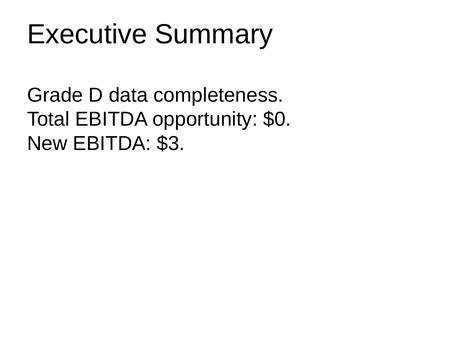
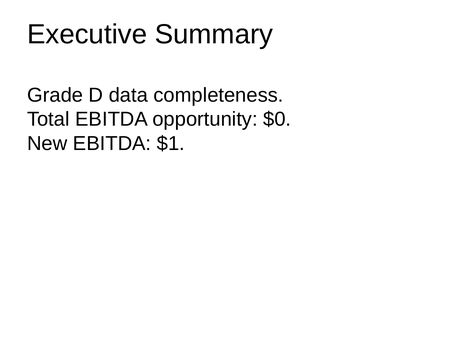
$3: $3 -> $1 (171, 143)
